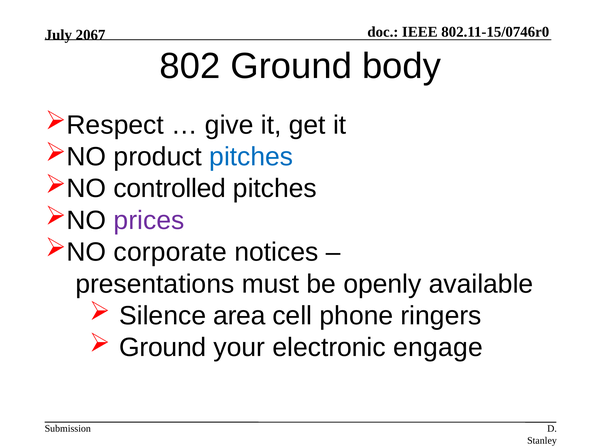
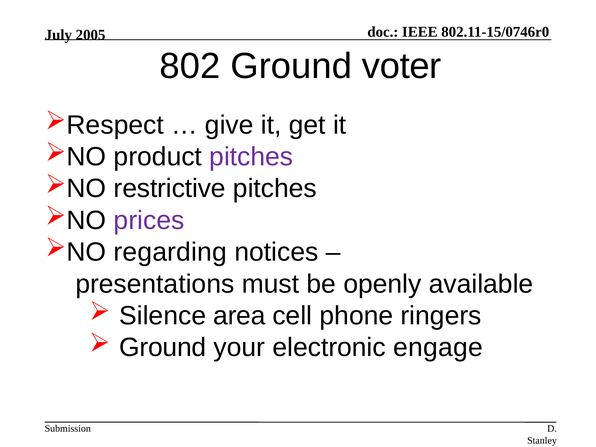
2067: 2067 -> 2005 (91, 35)
body: body -> voter (402, 66)
pitches colour: blue -> purple (251, 157)
controlled: controlled -> restrictive (170, 189)
corporate: corporate -> regarding (170, 252)
